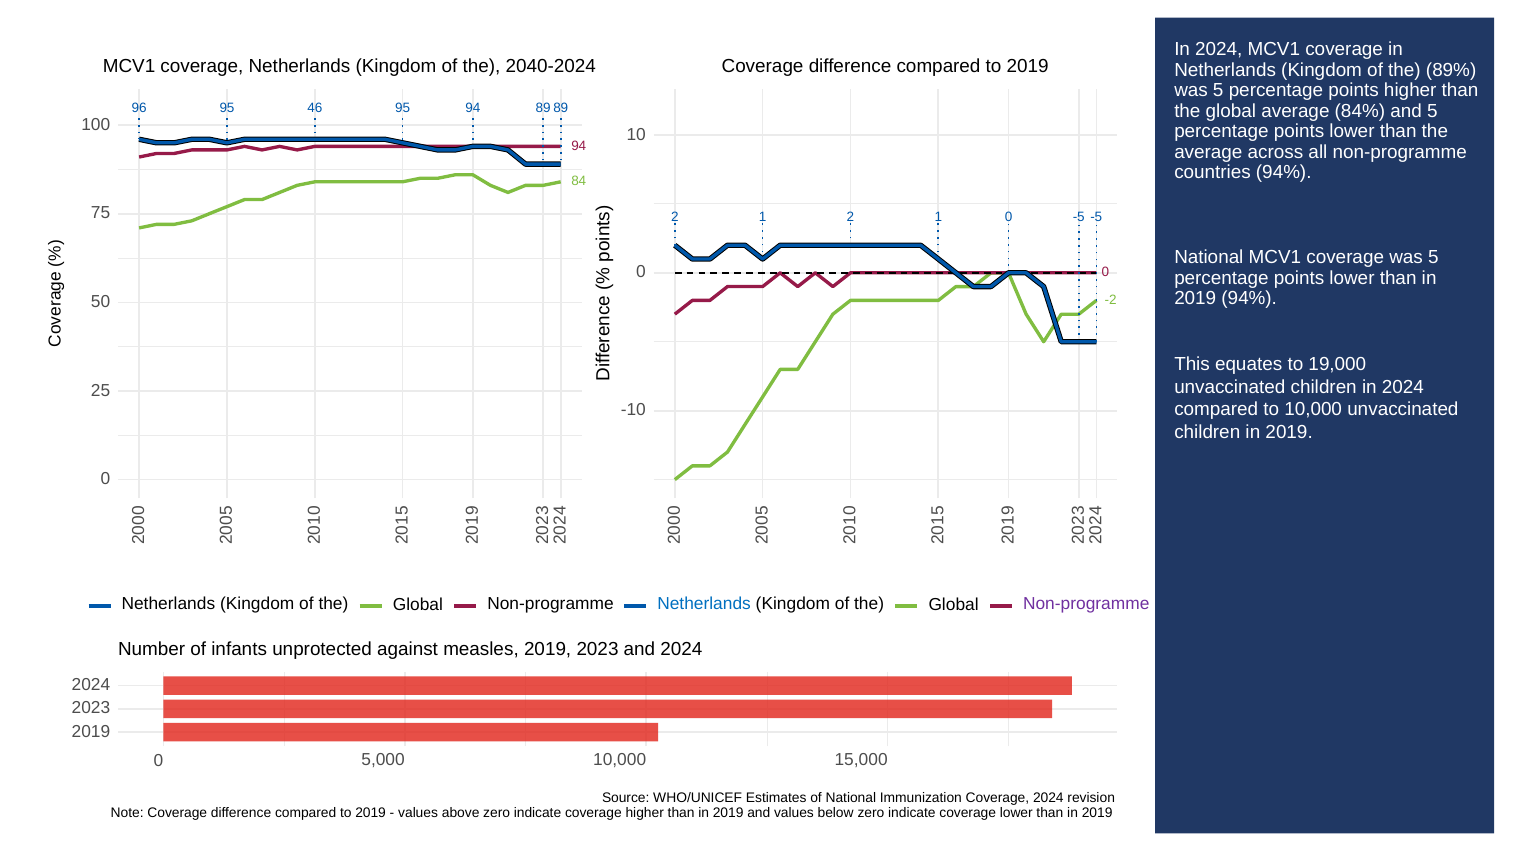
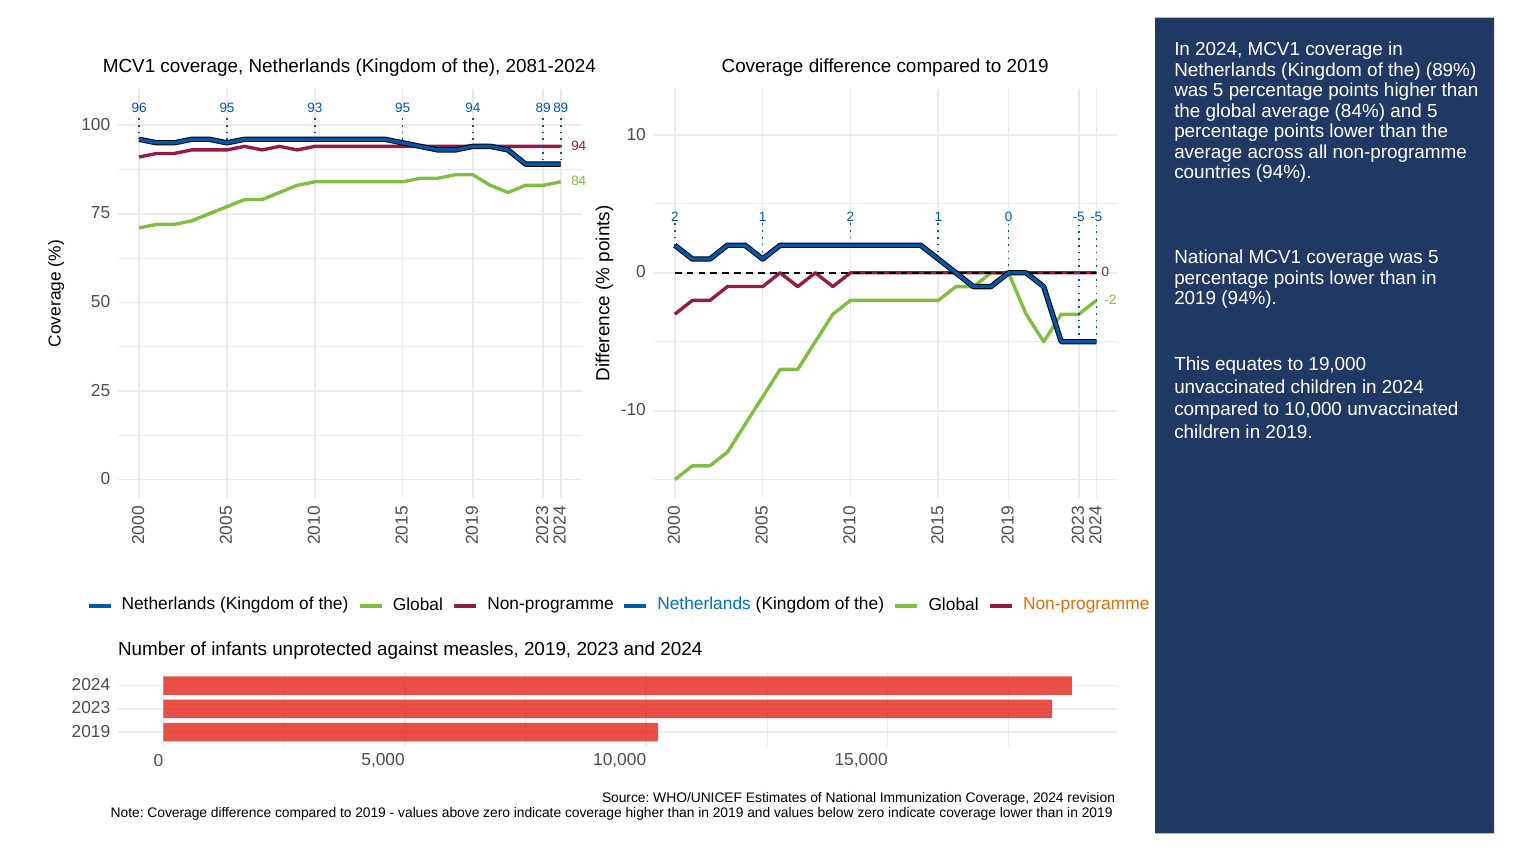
2040-2024: 2040-2024 -> 2081-2024 (551, 67)
46: 46 -> 93 (315, 108)
Non-programme colour: purple -> orange (1086, 604)
